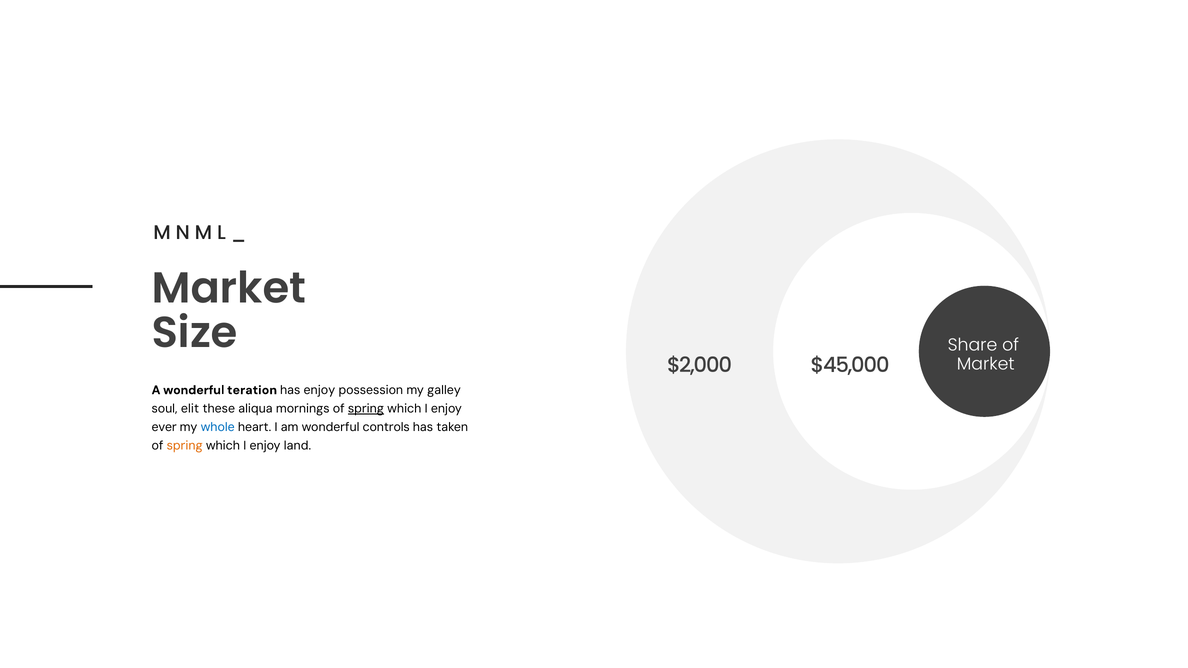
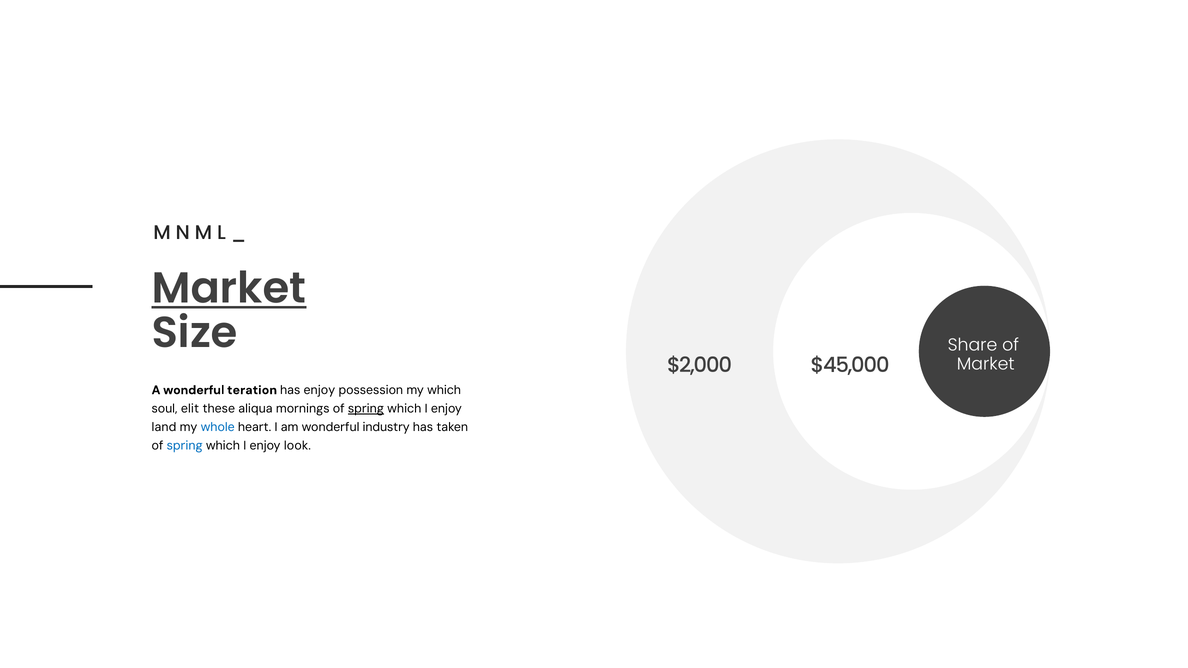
Market underline: none -> present (229, 289)
my galley: galley -> which (444, 390)
ever: ever -> land (164, 427)
controls: controls -> industry (386, 427)
spring colour: orange -> blue (185, 446)
land: land -> look (297, 446)
